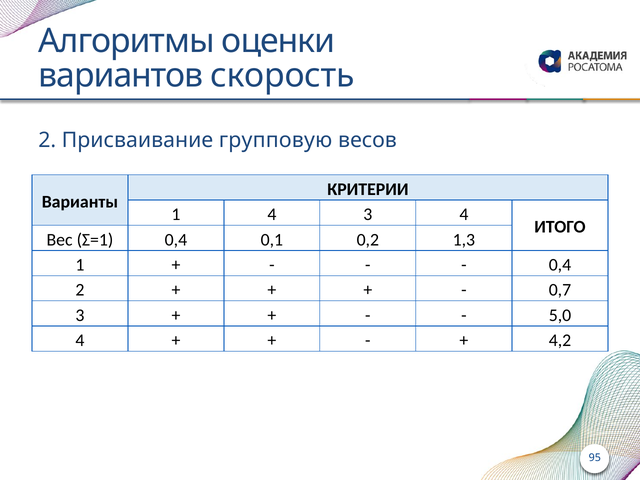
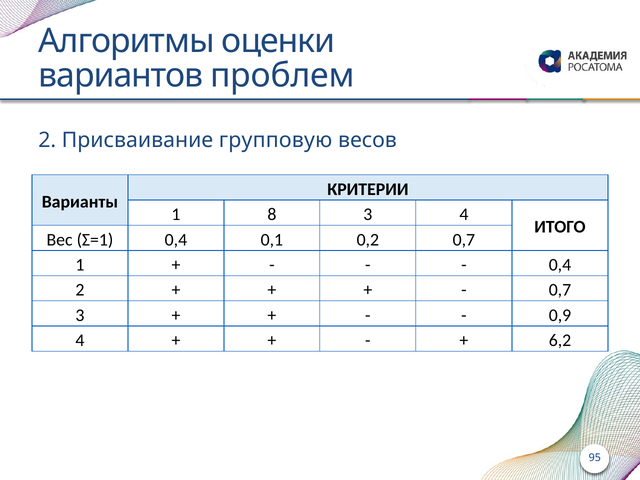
скорость: скорость -> проблем (282, 76)
1 4: 4 -> 8 (272, 214)
0,2 1,3: 1,3 -> 0,7 (464, 240)
5,0: 5,0 -> 0,9 (560, 315)
4,2: 4,2 -> 6,2 (560, 340)
